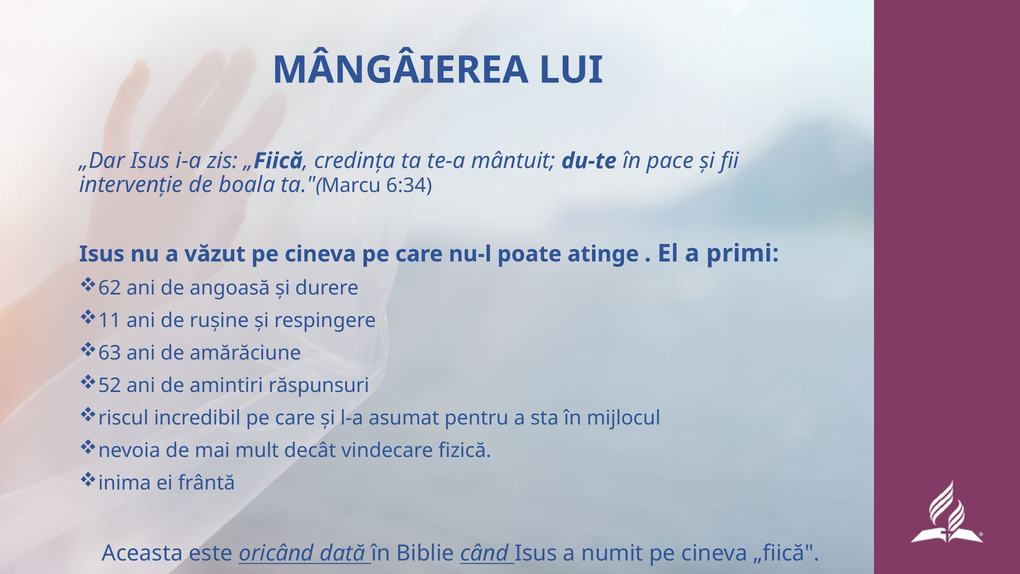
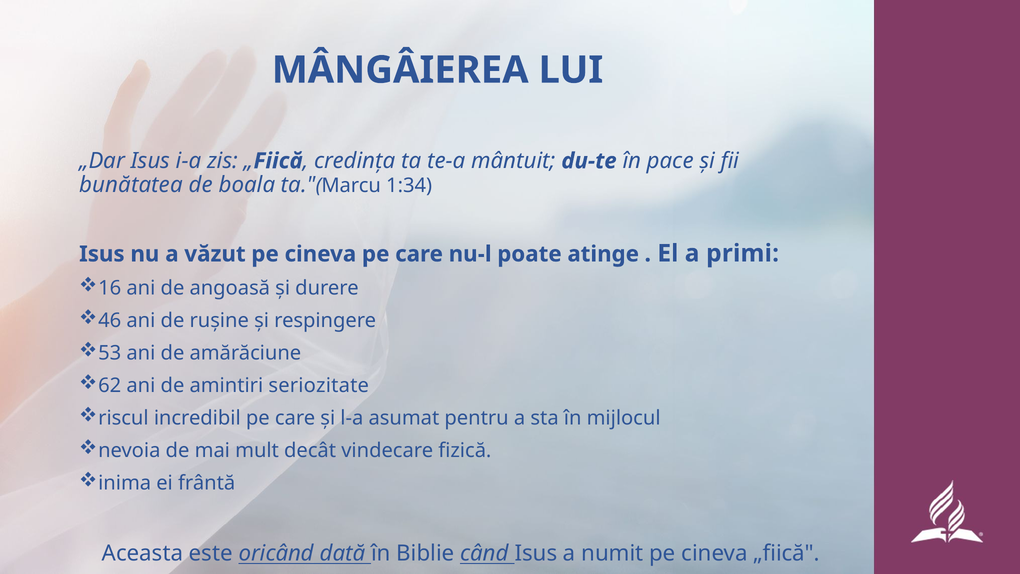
intervenție: intervenție -> bunătatea (131, 185)
6:34: 6:34 -> 1:34 (409, 186)
62: 62 -> 16 (110, 288)
11: 11 -> 46 (110, 320)
63: 63 -> 53 (110, 353)
52: 52 -> 62 (110, 385)
răspunsuri: răspunsuri -> seriozitate (319, 385)
